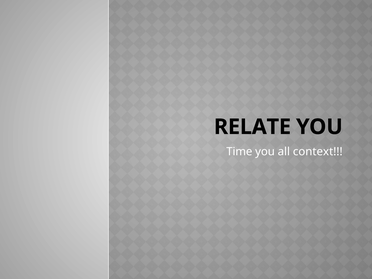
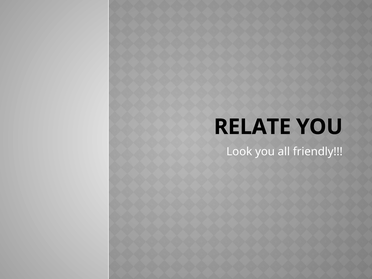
Time: Time -> Look (239, 152)
context: context -> friendly (318, 152)
